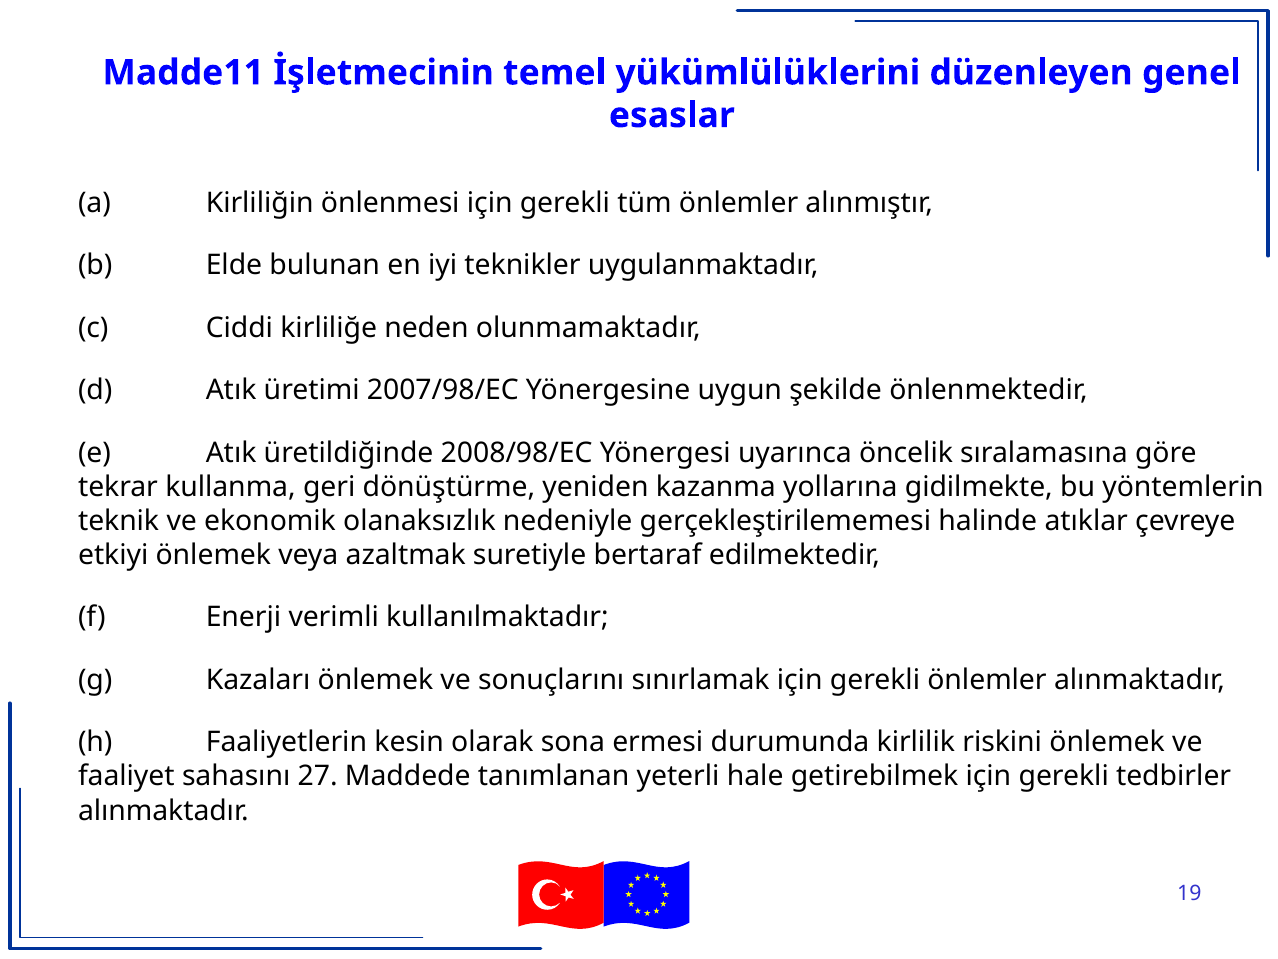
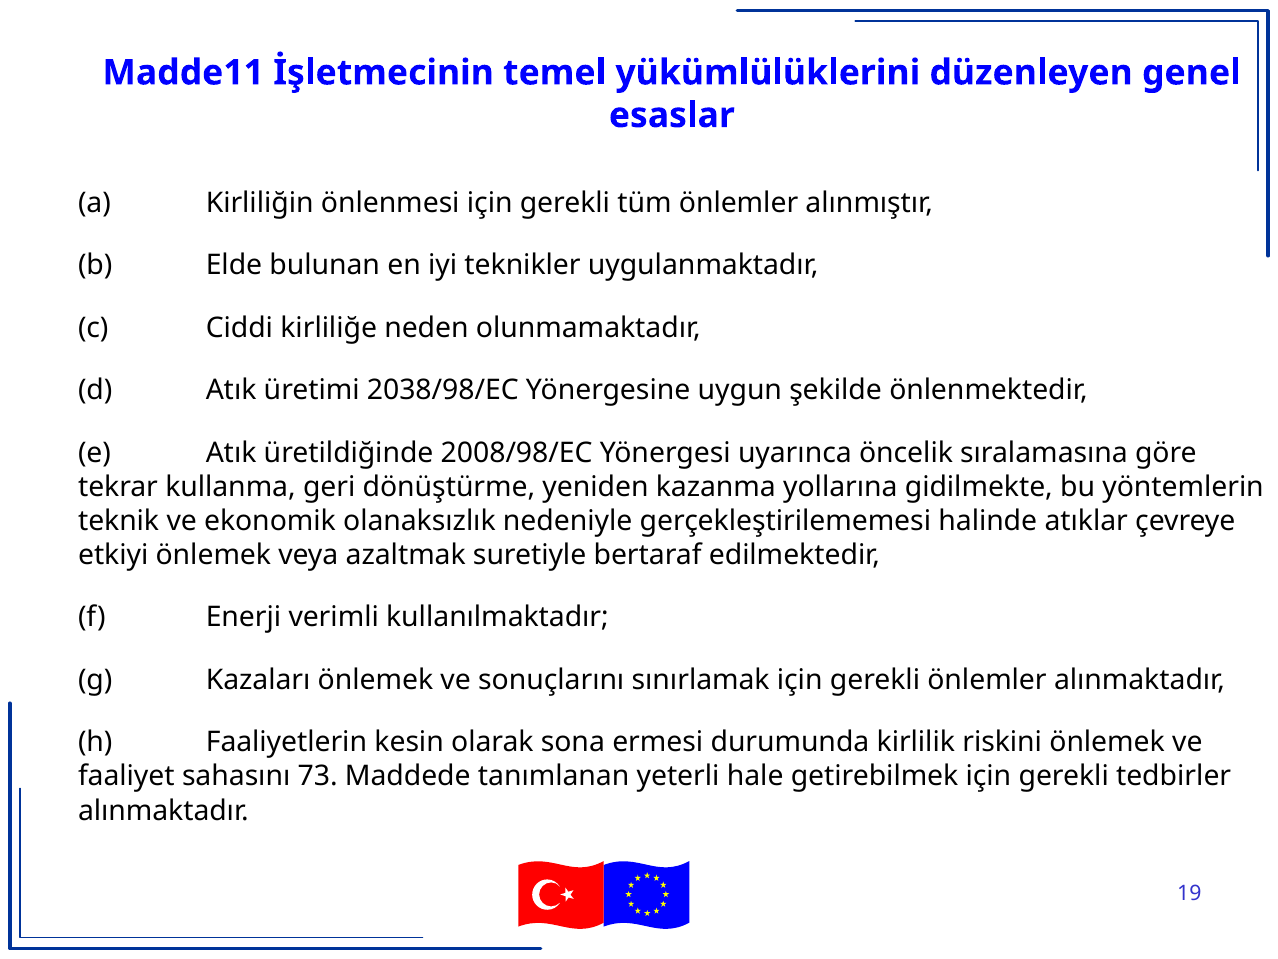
2007/98/EC: 2007/98/EC -> 2038/98/EC (443, 390)
27: 27 -> 73 (318, 776)
